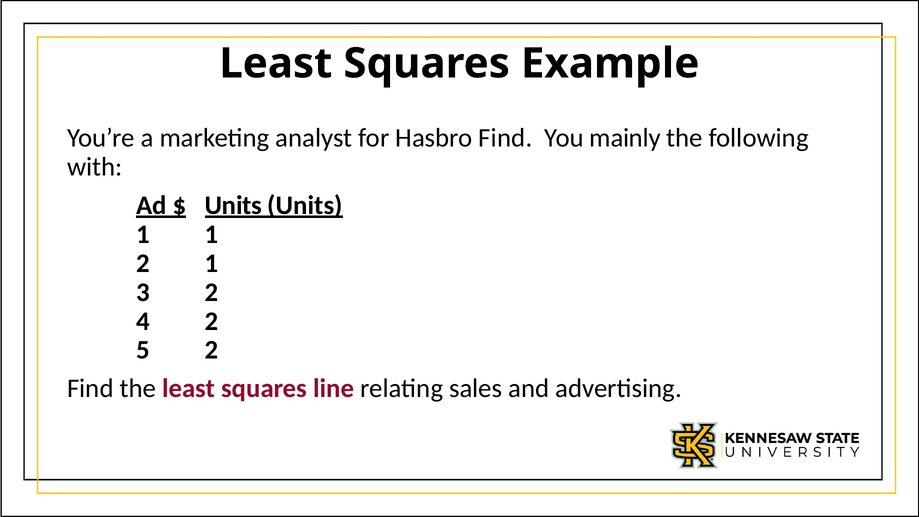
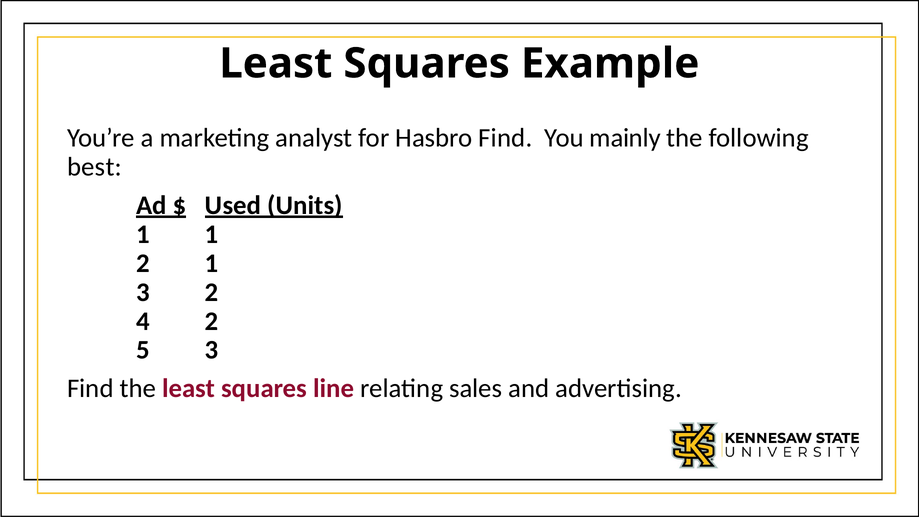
with: with -> best (95, 167)
Units: Units -> Used (233, 205)
5 2: 2 -> 3 (212, 350)
